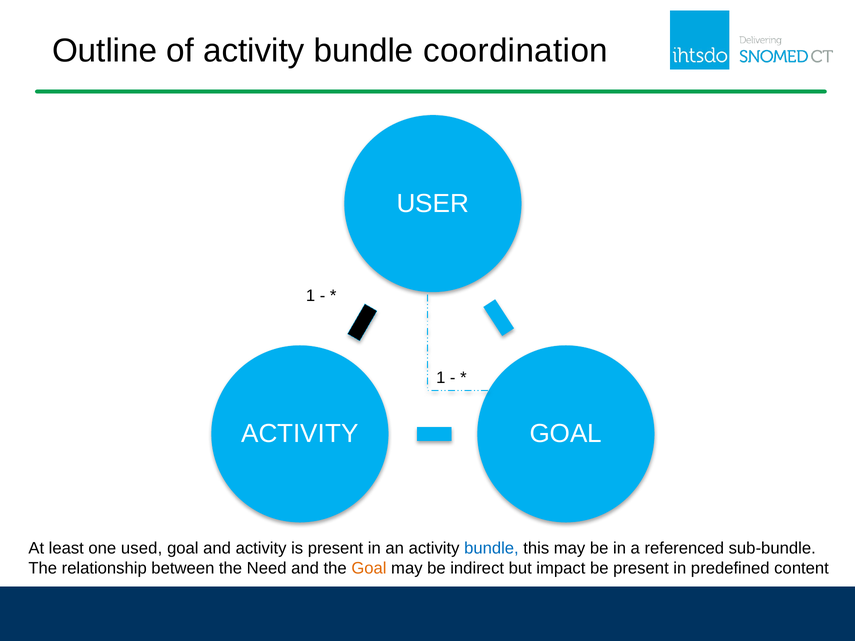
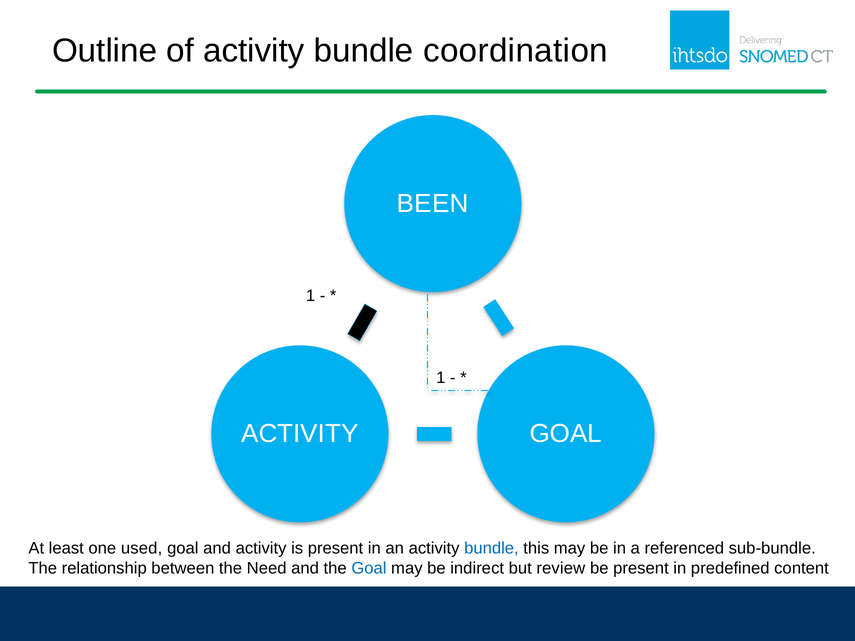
USER: USER -> BEEN (433, 203)
Goal colour: orange -> blue (369, 569)
impact: impact -> review (561, 569)
